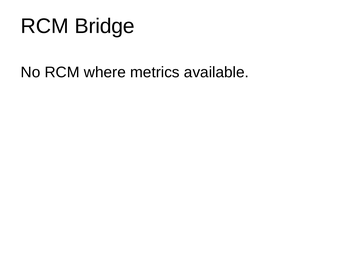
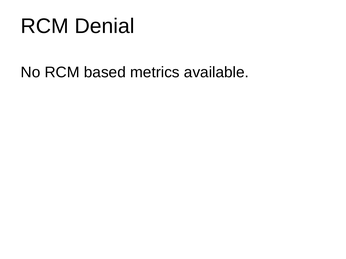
Bridge: Bridge -> Denial (105, 26)
where: where -> based (105, 73)
